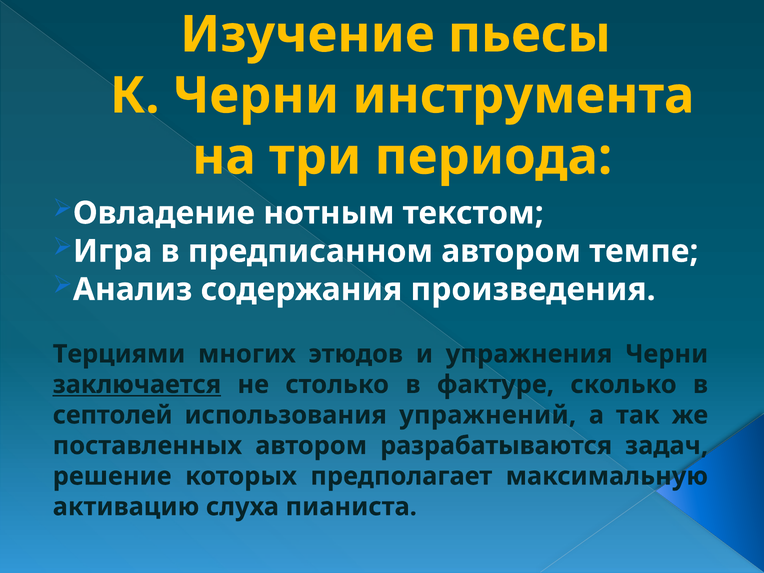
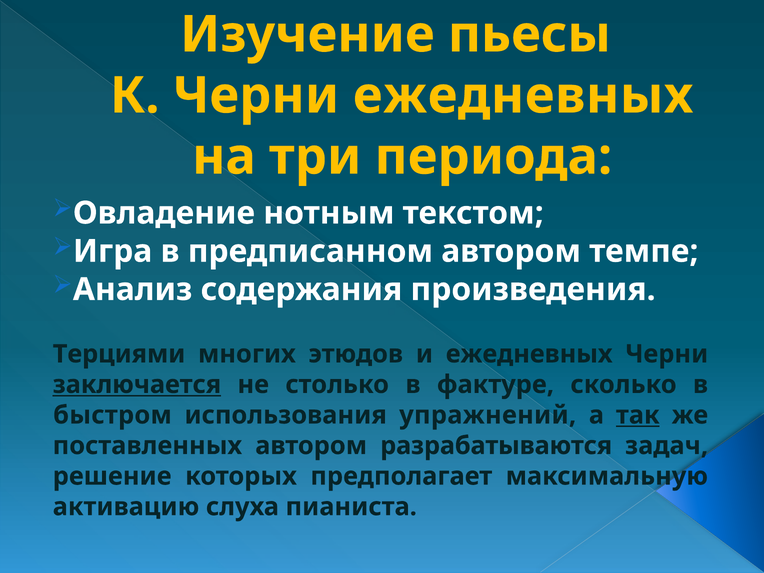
Черни инструмента: инструмента -> ежедневных (523, 96)
и упражнения: упражнения -> ежедневных (529, 354)
септолей: септолей -> быстром (112, 415)
так underline: none -> present (638, 415)
